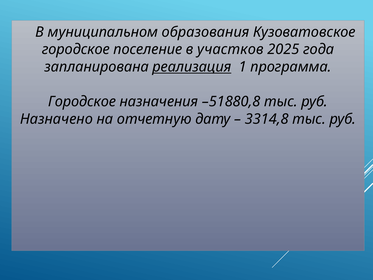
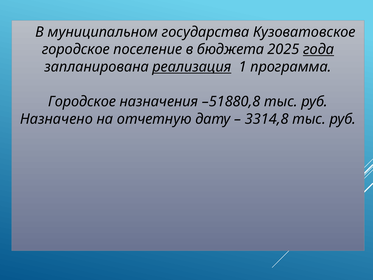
образования: образования -> государства (206, 32)
участков: участков -> бюджета (231, 49)
года underline: none -> present (319, 49)
